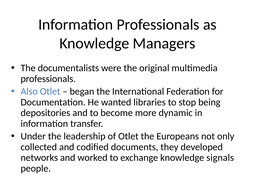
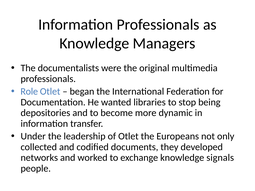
Also: Also -> Role (29, 92)
